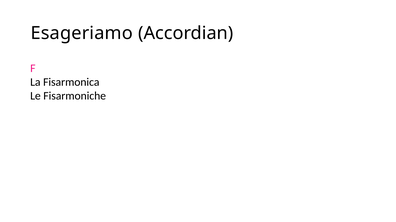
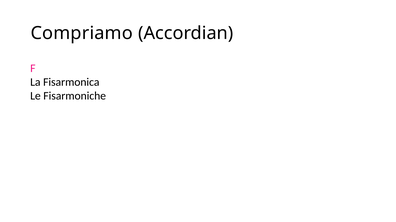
Esageriamo: Esageriamo -> Compriamo (82, 33)
